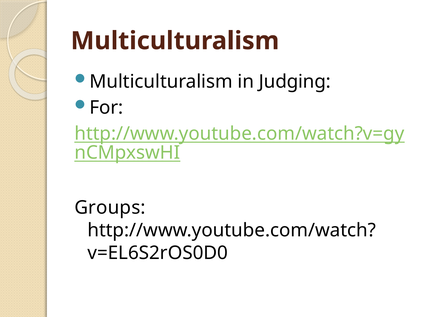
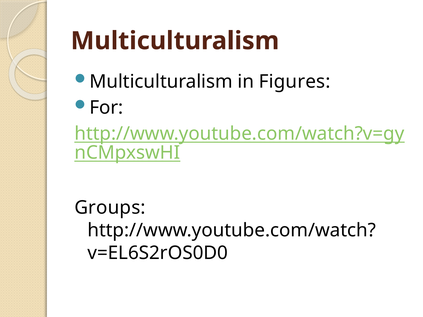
Judging: Judging -> Figures (295, 82)
